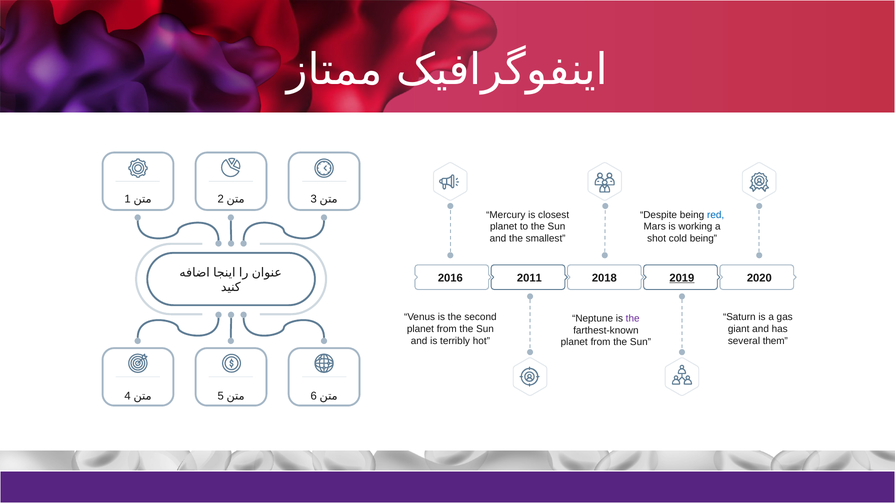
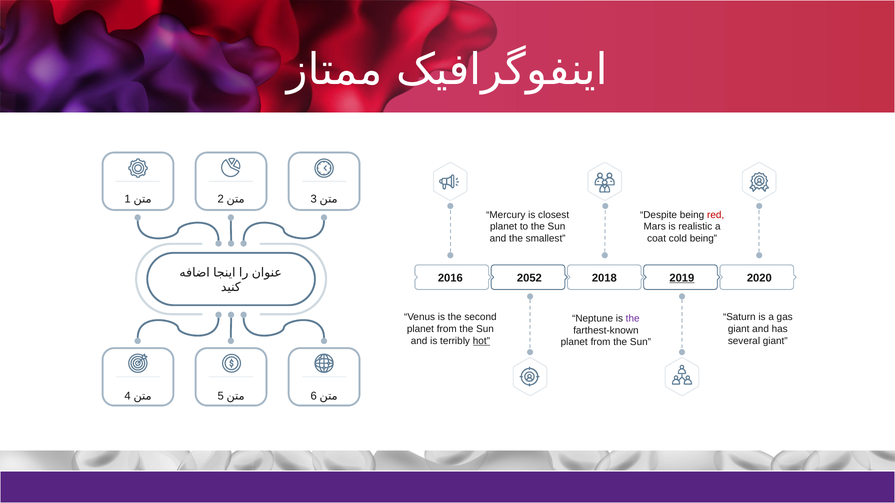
red colour: blue -> red (716, 215)
working: working -> realistic (695, 227)
shot: shot -> coat (657, 239)
2011: 2011 -> 2052 (529, 278)
hot underline: none -> present (481, 341)
several them: them -> giant (775, 341)
